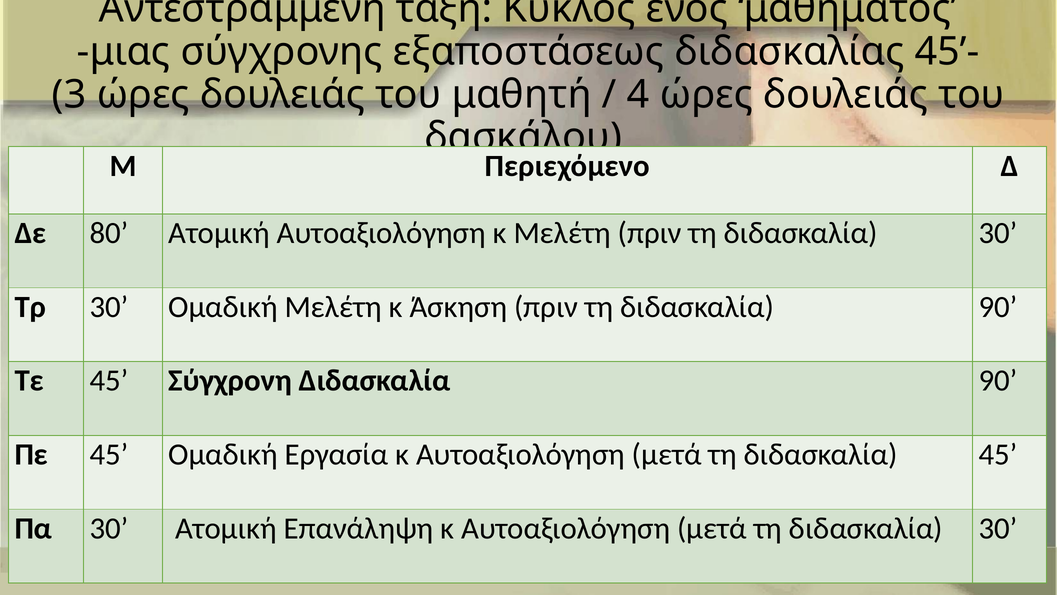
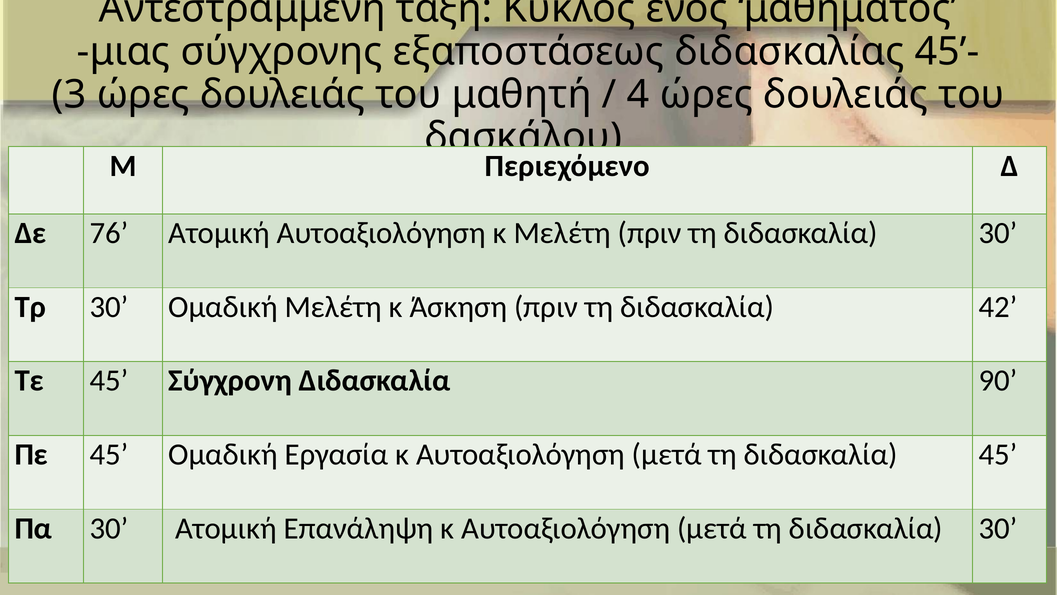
80: 80 -> 76 (109, 233)
τη διδασκαλία 90: 90 -> 42 (998, 307)
